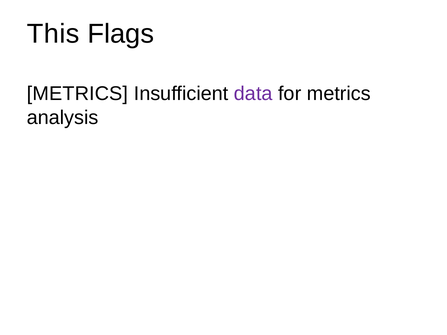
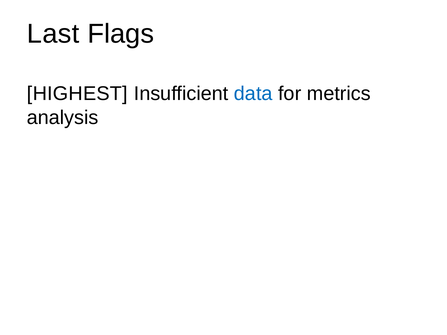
This: This -> Last (53, 34)
METRICS: METRICS -> HIGHEST (77, 94)
data colour: purple -> blue (253, 94)
